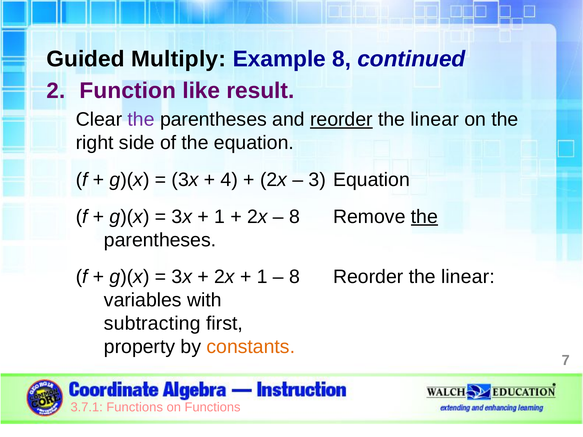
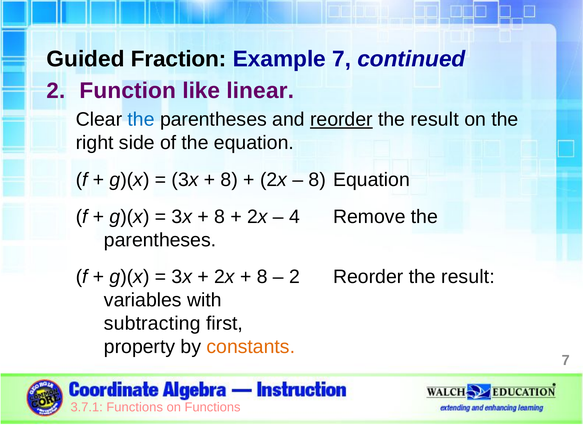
Multiply: Multiply -> Fraction (179, 59)
Example 8: 8 -> 7 (342, 59)
result: result -> linear (260, 91)
the colour: purple -> blue (141, 120)
linear: linear -> result (435, 120)
4: 4 -> 8 (229, 180)
3: 3 -> 8 (317, 180)
1: 1 -> 8 (220, 217)
8: 8 -> 4 (294, 217)
the underline: present -> none (424, 217)
1: 1 -> 8 (262, 277)
8: 8 -> 2 (294, 277)
linear: linear -> result (468, 277)
